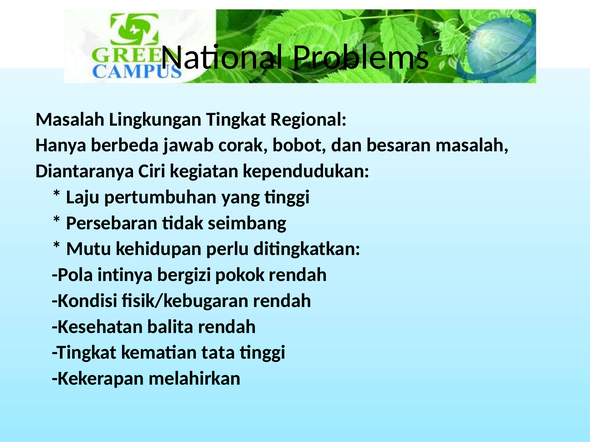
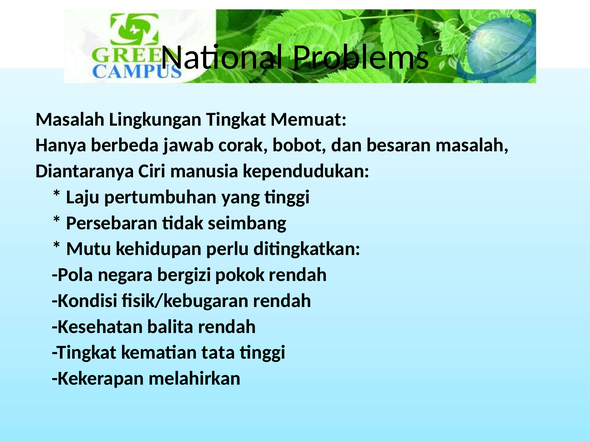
Regional: Regional -> Memuat (309, 119)
kegiatan: kegiatan -> manusia (204, 171)
intinya: intinya -> negara (125, 275)
